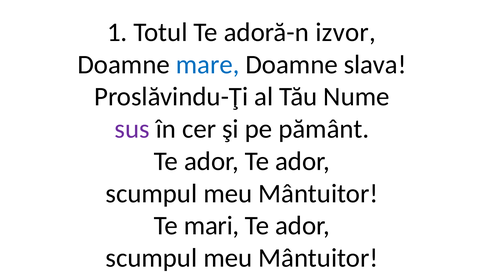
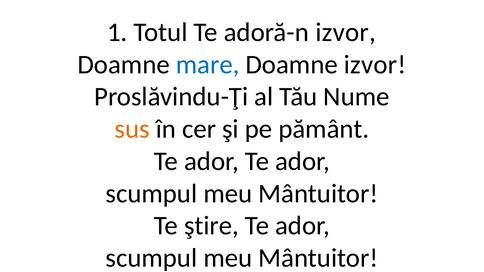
Doamne slava: slava -> izvor (375, 65)
sus colour: purple -> orange (132, 129)
mari: mari -> ştire (211, 226)
